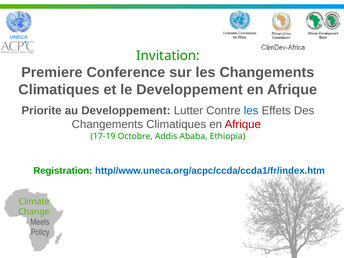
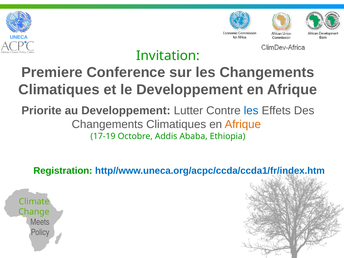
Afrique colour: red -> orange (243, 124)
